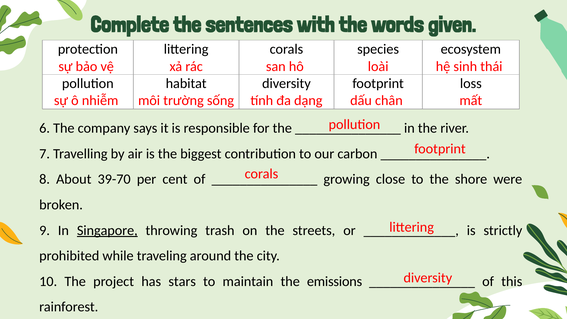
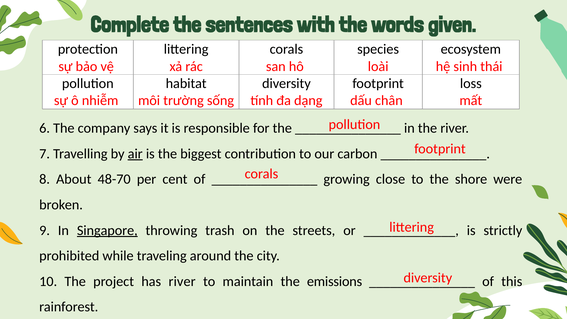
air underline: none -> present (135, 154)
39-70: 39-70 -> 48-70 (114, 179)
has stars: stars -> river (182, 281)
